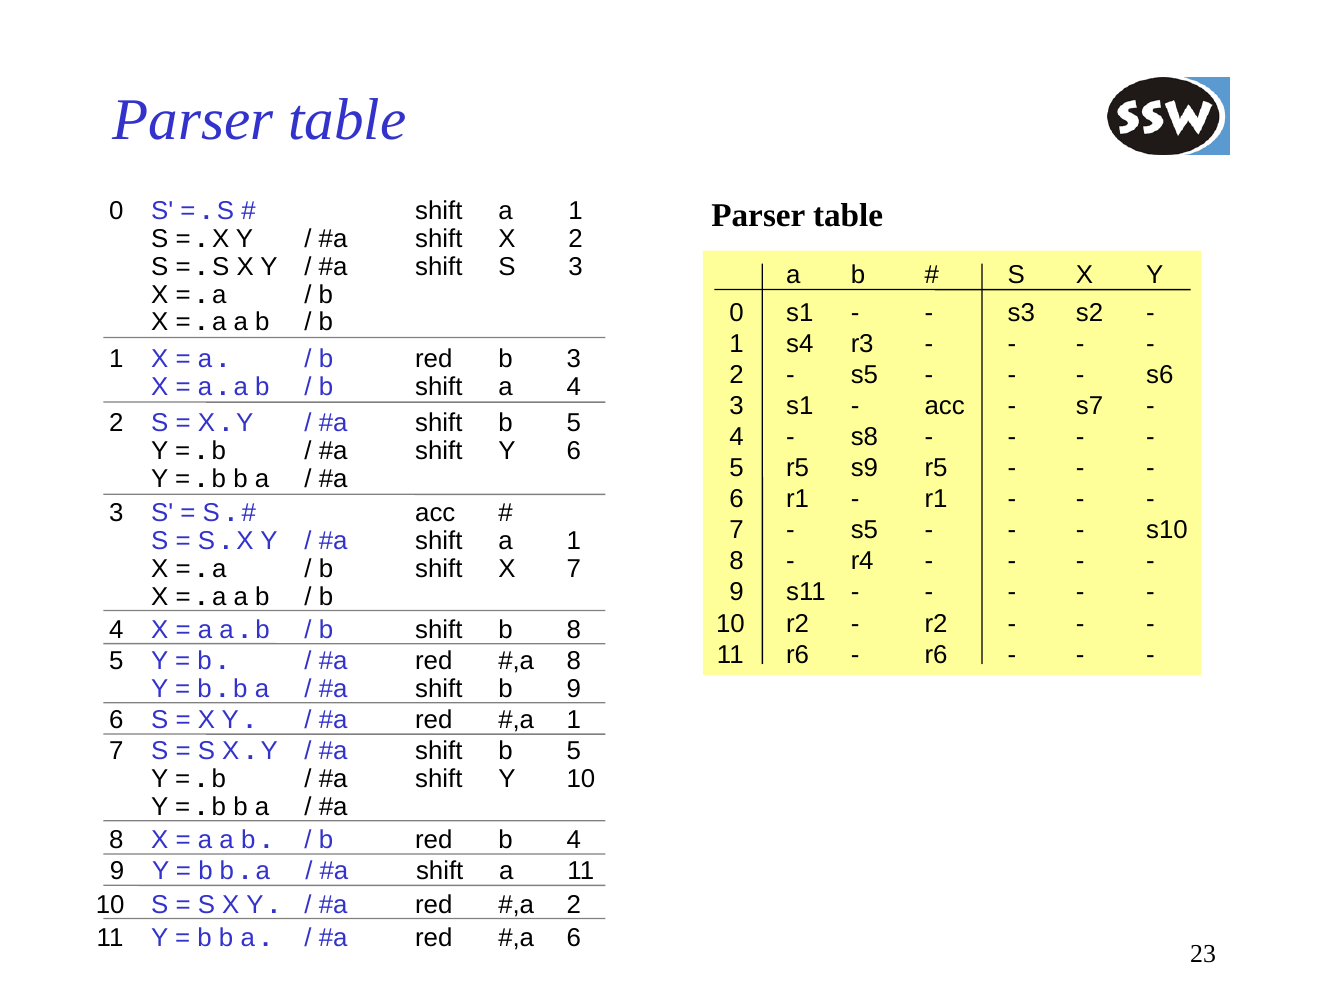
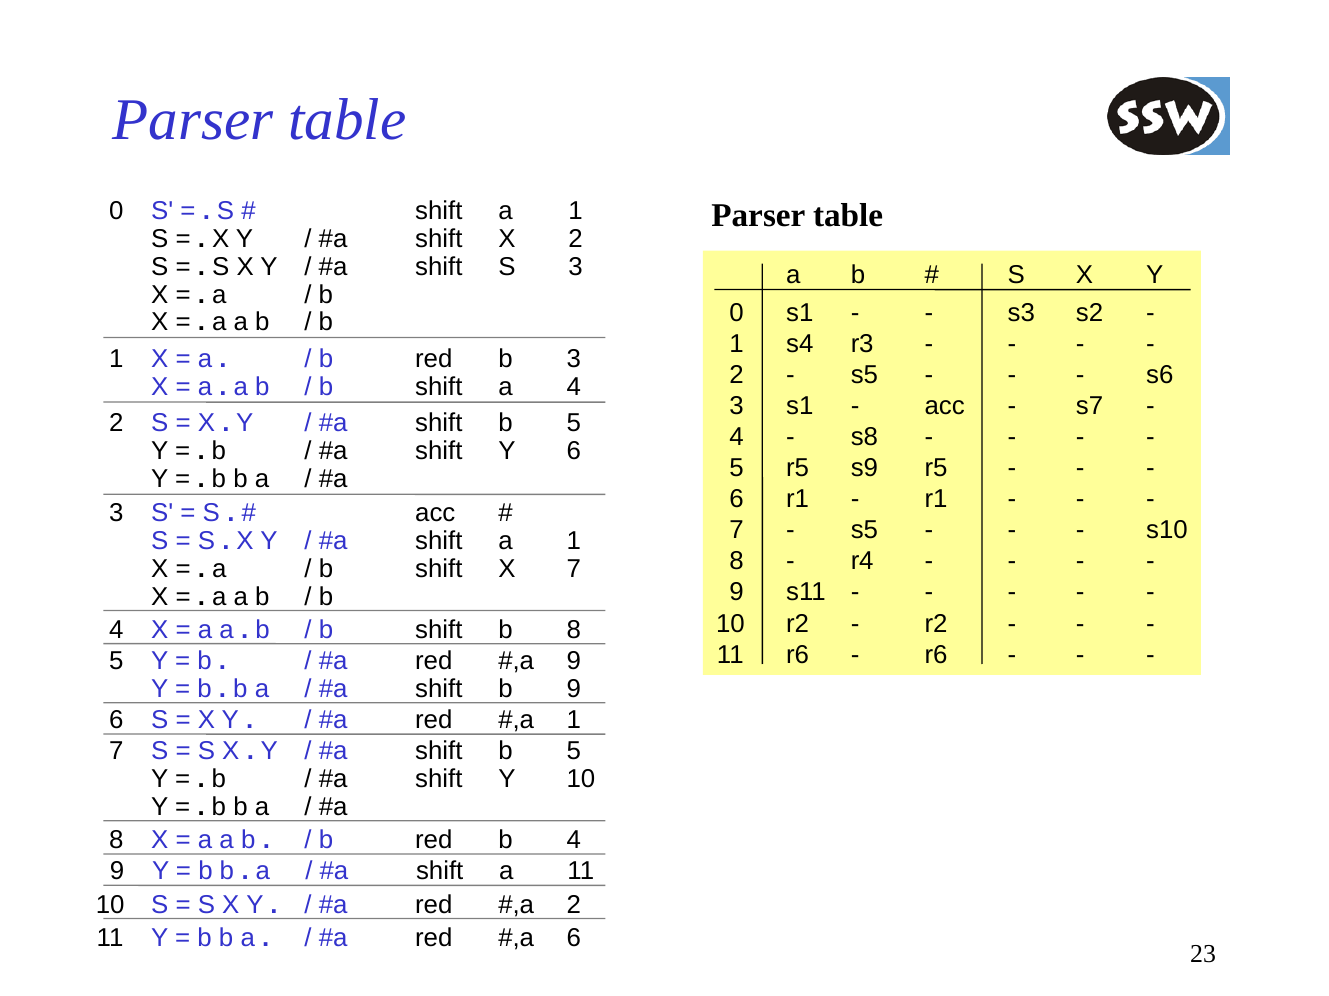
8: 8 -> 9 (574, 662)
